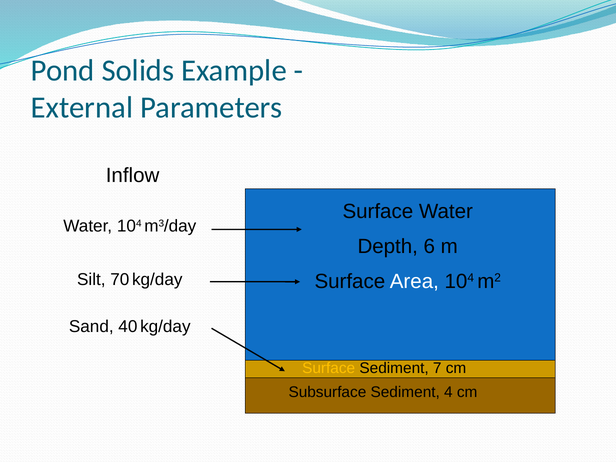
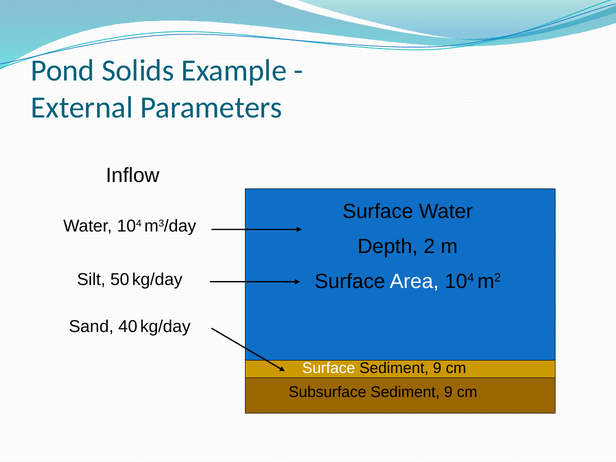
6: 6 -> 2 (429, 246)
70: 70 -> 50 (120, 279)
Surface colour: yellow -> white (329, 368)
7: 7 -> 9 (437, 368)
Subsurface Sediment 4: 4 -> 9 (448, 392)
